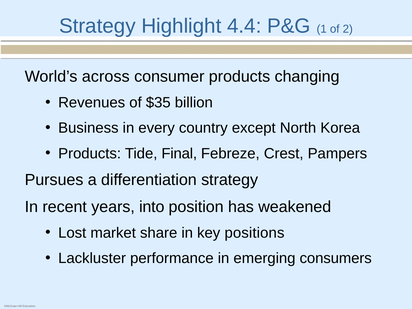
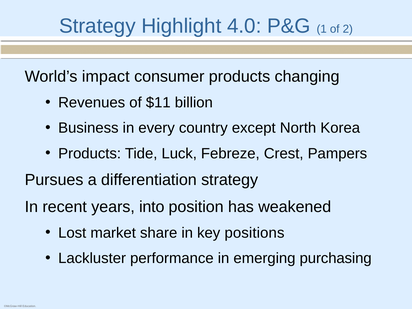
4.4: 4.4 -> 4.0 (244, 26)
across: across -> impact (106, 77)
$35: $35 -> $11 (158, 103)
Final: Final -> Luck (179, 153)
consumers: consumers -> purchasing (336, 258)
